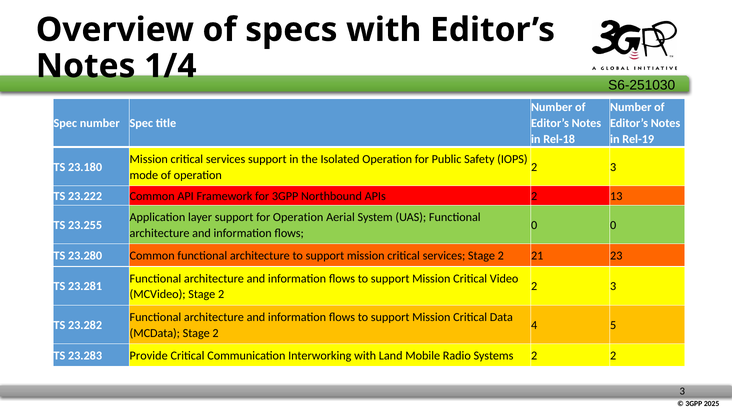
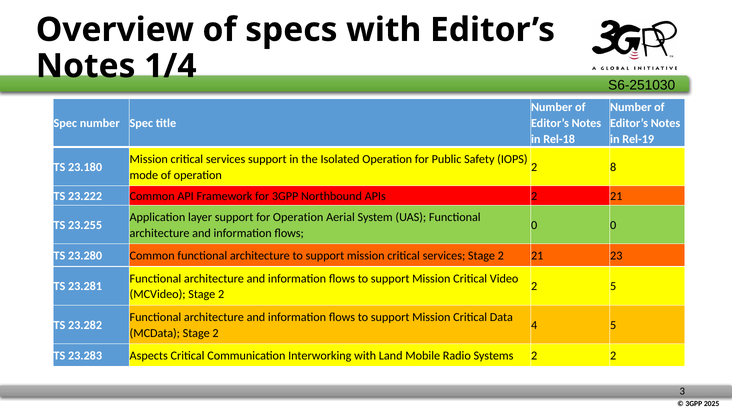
3: 3 -> 8 (613, 167)
APIs 2 13: 13 -> 21 (616, 196)
3: 3 -> 5 (613, 286)
Provide: Provide -> Aspects (149, 356)
